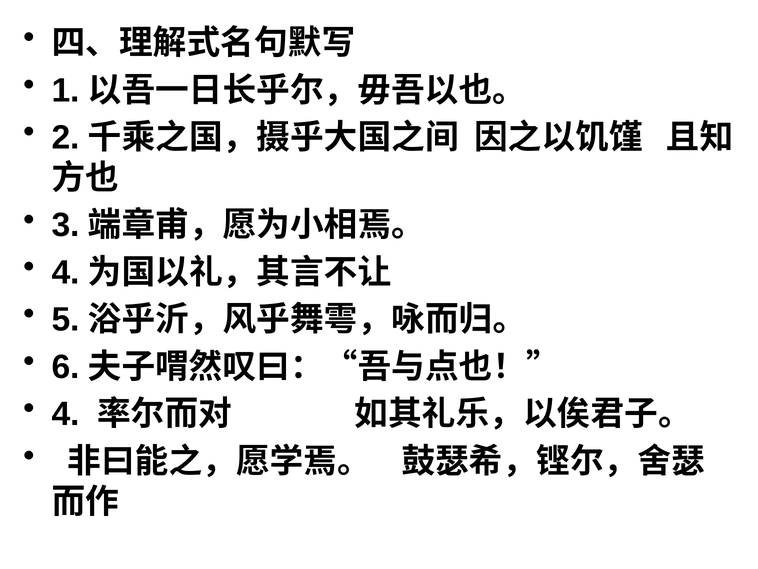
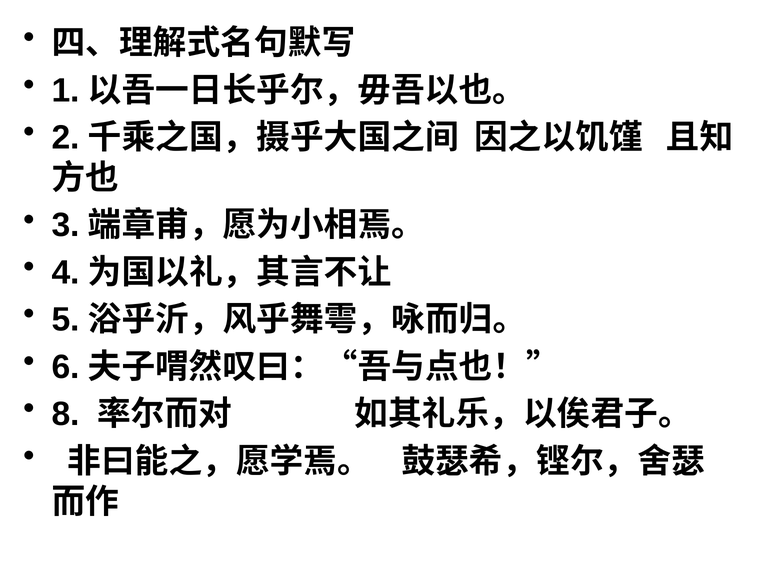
4: 4 -> 8 (66, 414)
